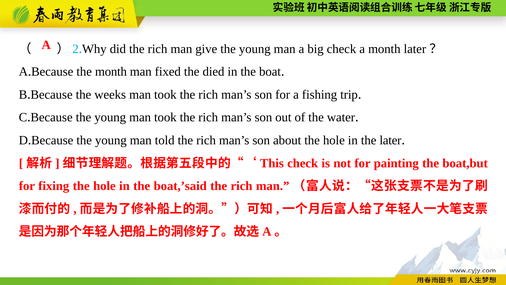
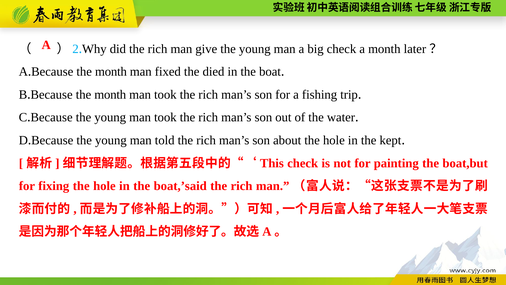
weeks: weeks -> month (110, 94)
the later: later -> kept (390, 140)
